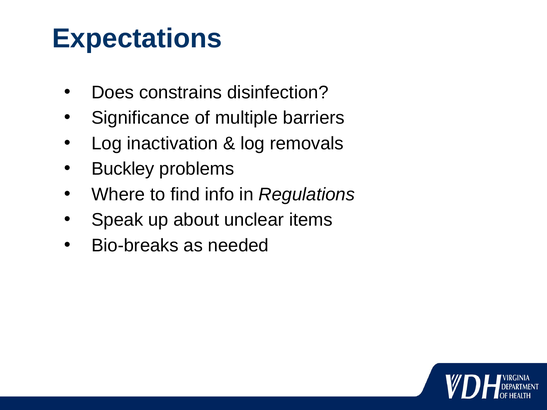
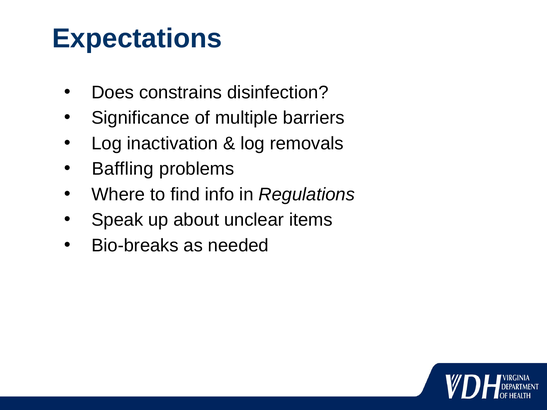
Buckley: Buckley -> Baffling (123, 169)
